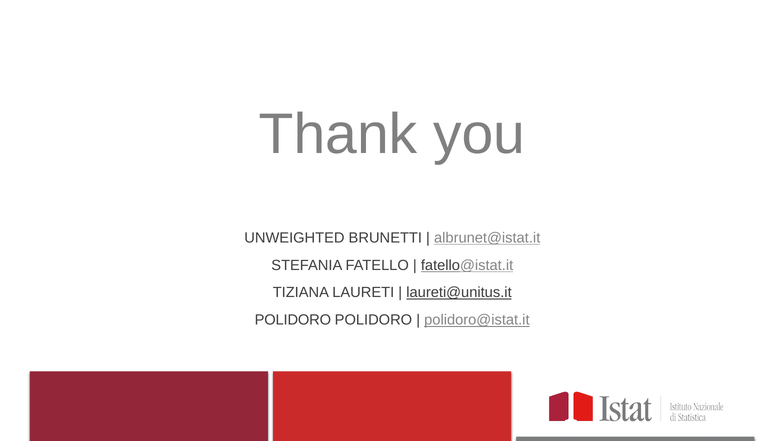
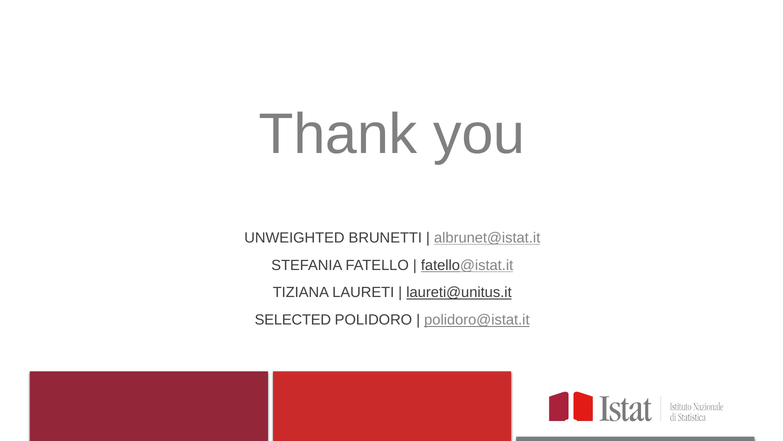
POLIDORO: POLIDORO -> SELECTED (293, 320)
